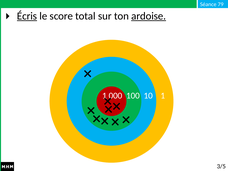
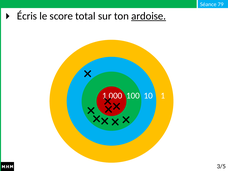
Écris underline: present -> none (27, 16)
